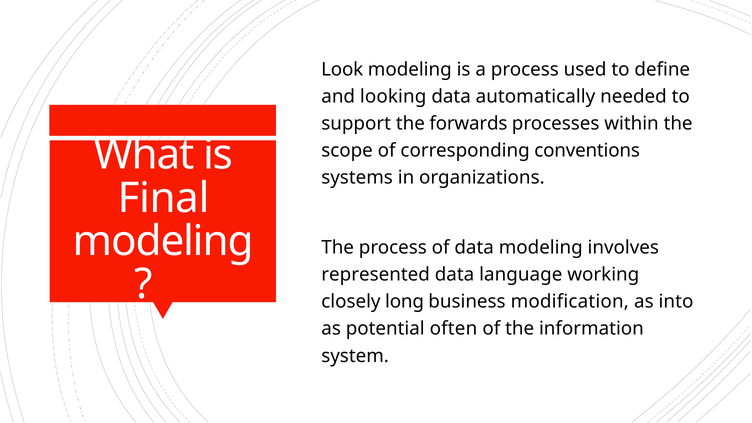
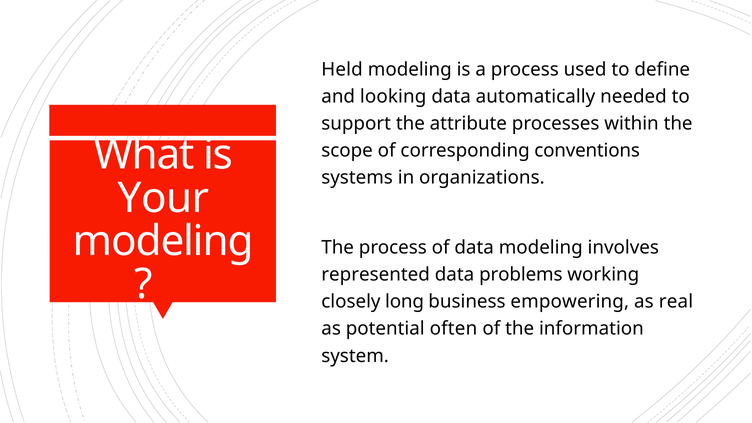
Look: Look -> Held (342, 69)
forwards: forwards -> attribute (468, 124)
Final: Final -> Your (164, 198)
language: language -> problems (521, 275)
modification: modification -> empowering (570, 302)
into: into -> real (676, 302)
